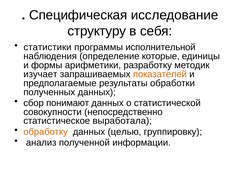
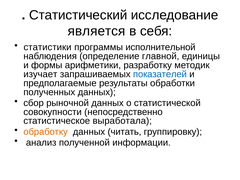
Специфическая: Специфическая -> Статистический (78, 15)
структуру: структуру -> является (97, 31)
которые: которые -> главной (161, 56)
показателей colour: orange -> blue (160, 74)
понимают: понимают -> рыночной (68, 103)
целью: целью -> читать (124, 132)
